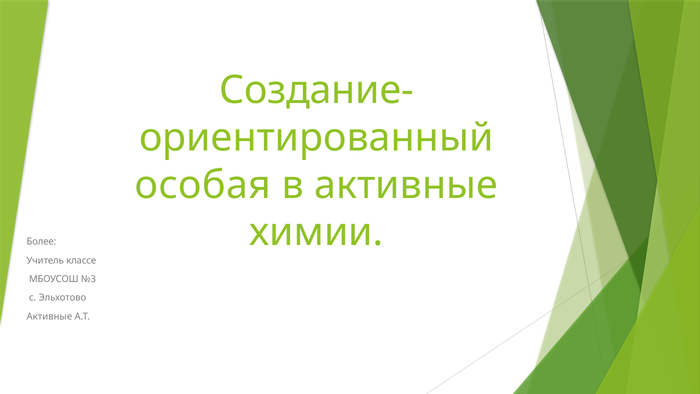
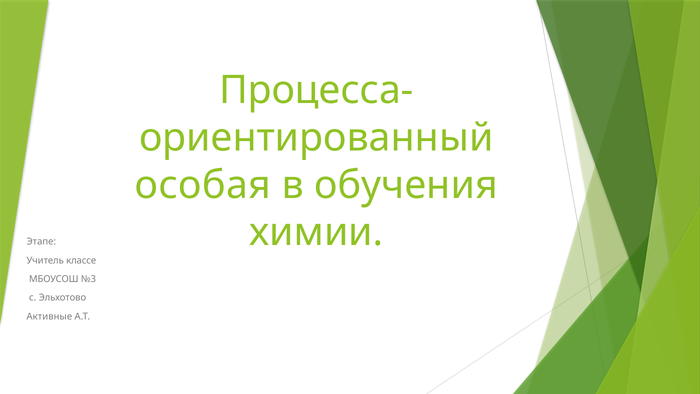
Создание-: Создание- -> Процесса- (316, 90)
в активные: активные -> обучения (406, 185)
Более: Более -> Этапе (41, 242)
